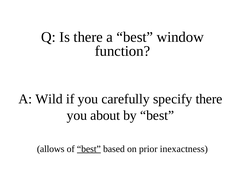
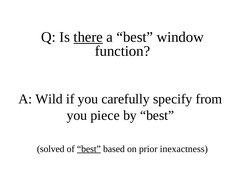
there underline: none -> present (88, 37)
specify there: there -> from (209, 99)
about: about -> piece (105, 115)
allows: allows -> solved (51, 149)
